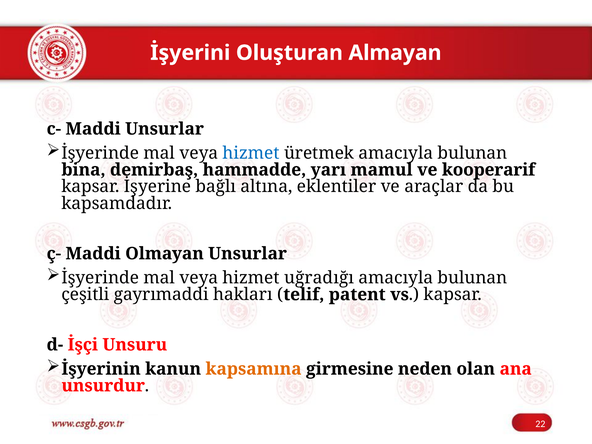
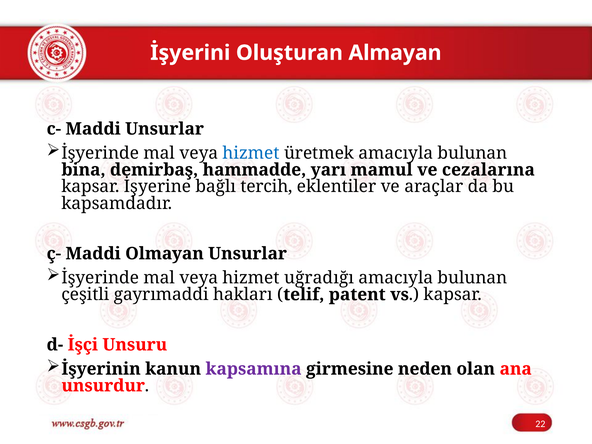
kooperarif: kooperarif -> cezalarına (488, 170)
altına: altına -> tercih (267, 187)
kapsamına colour: orange -> purple (254, 369)
